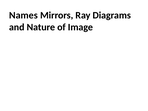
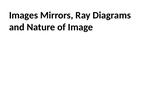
Names: Names -> Images (23, 15)
